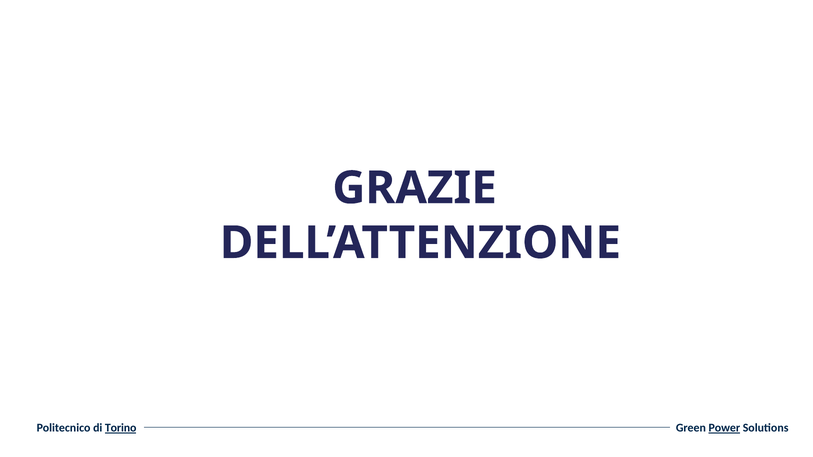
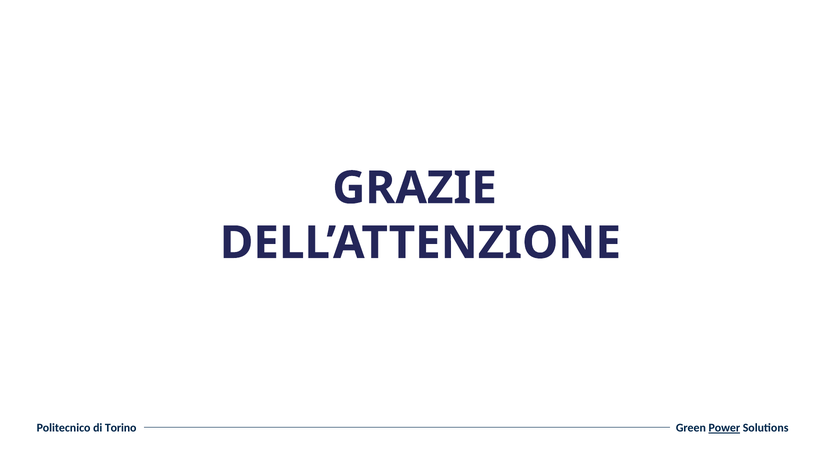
Torino underline: present -> none (121, 428)
